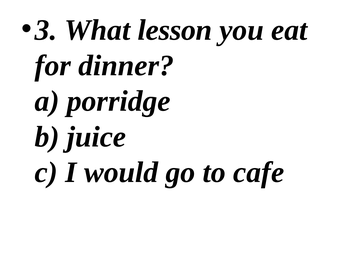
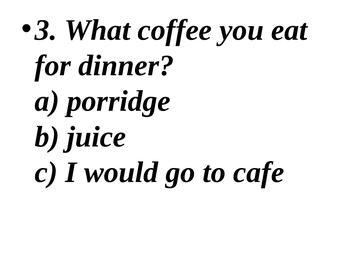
lesson: lesson -> coffee (175, 30)
